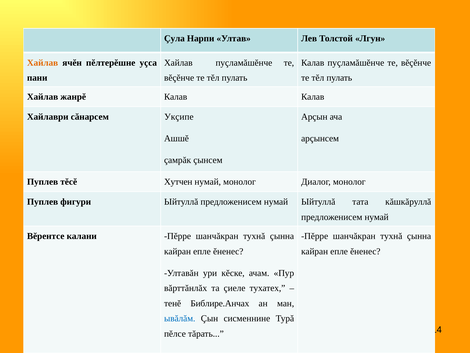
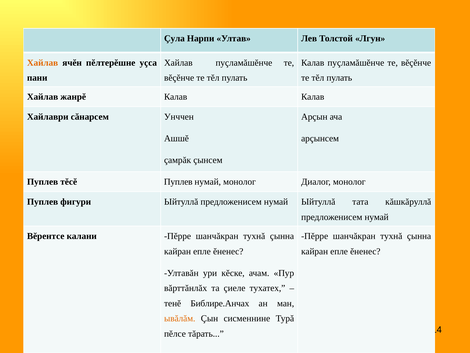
Укçипе: Укçипе -> Унччен (179, 117)
тĕсĕ Хутчен: Хутчен -> Пуплев (178, 182)
ывăлăм colour: blue -> orange (180, 318)
